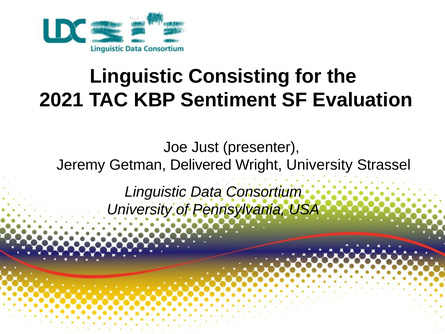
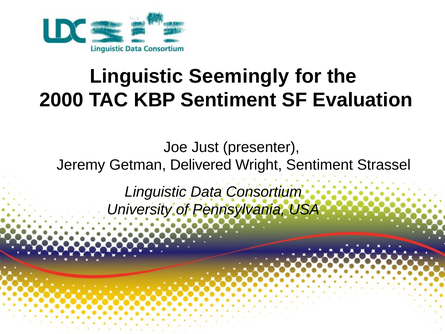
Consisting: Consisting -> Seemingly (239, 76)
2021: 2021 -> 2000 (62, 100)
Wright University: University -> Sentiment (320, 165)
